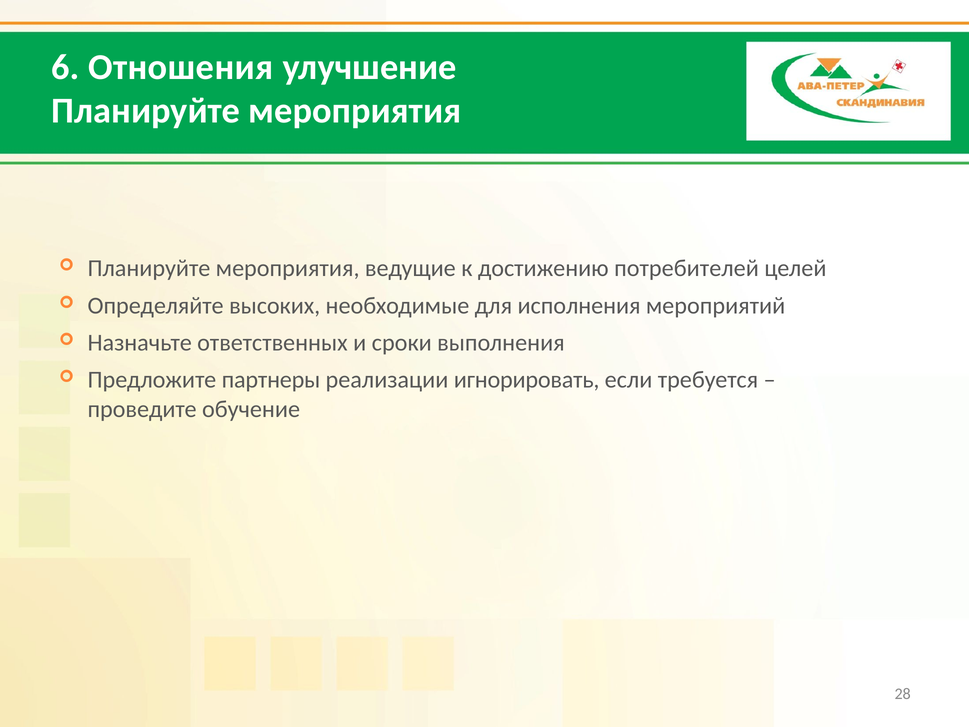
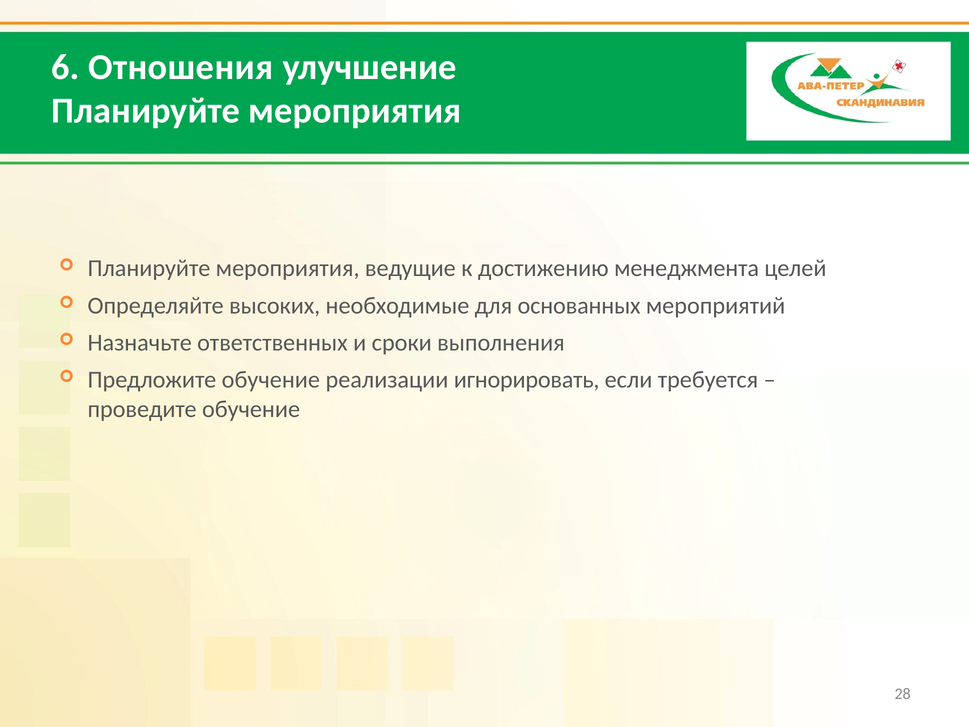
потребителей: потребителей -> менеджмента (687, 268)
исполнения: исполнения -> основанных (579, 306)
Предложите партнеры: партнеры -> обучение (271, 380)
